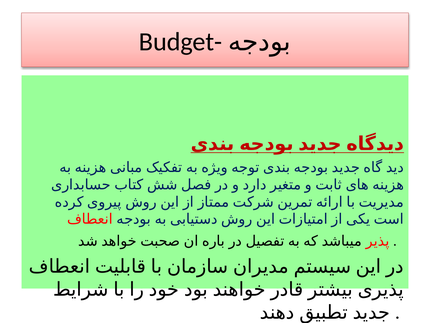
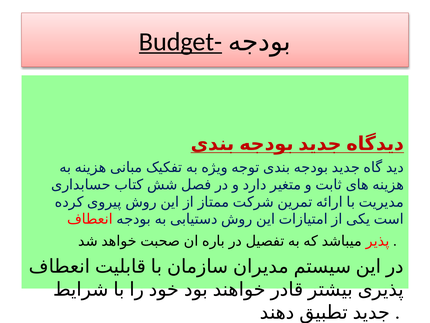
Budget- underline: none -> present (181, 42)
